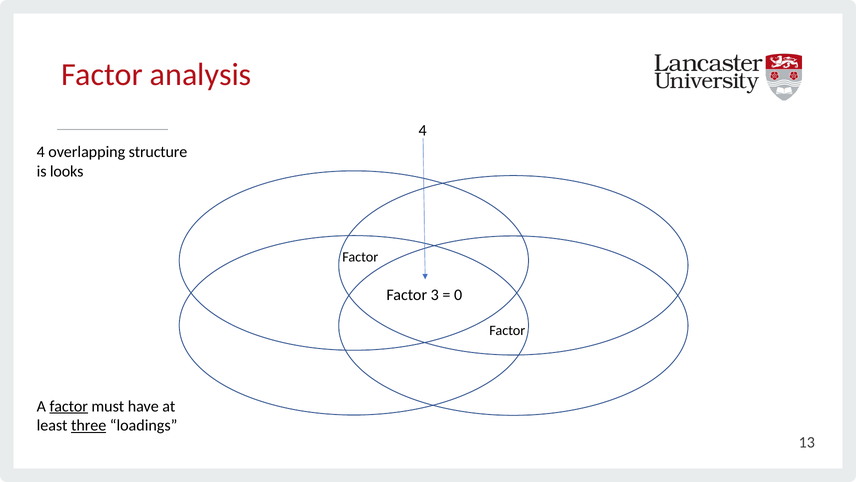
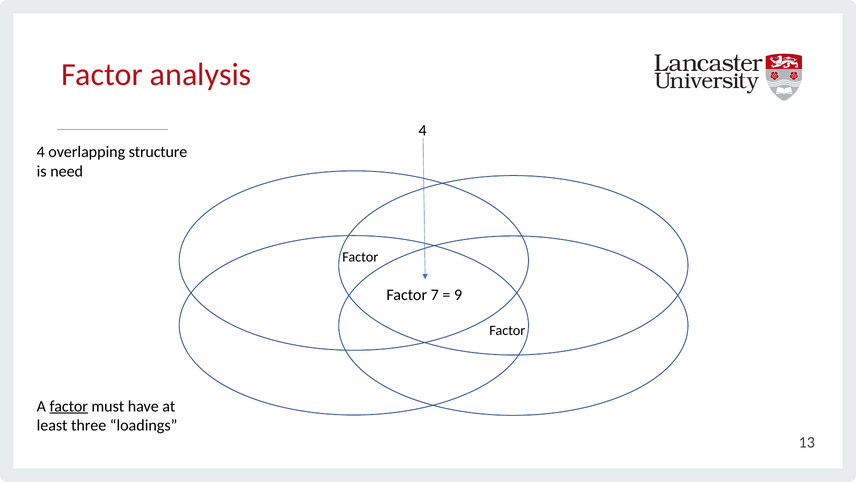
looks: looks -> need (67, 171)
3: 3 -> 7 (435, 295)
0: 0 -> 9 (458, 295)
three underline: present -> none (89, 425)
